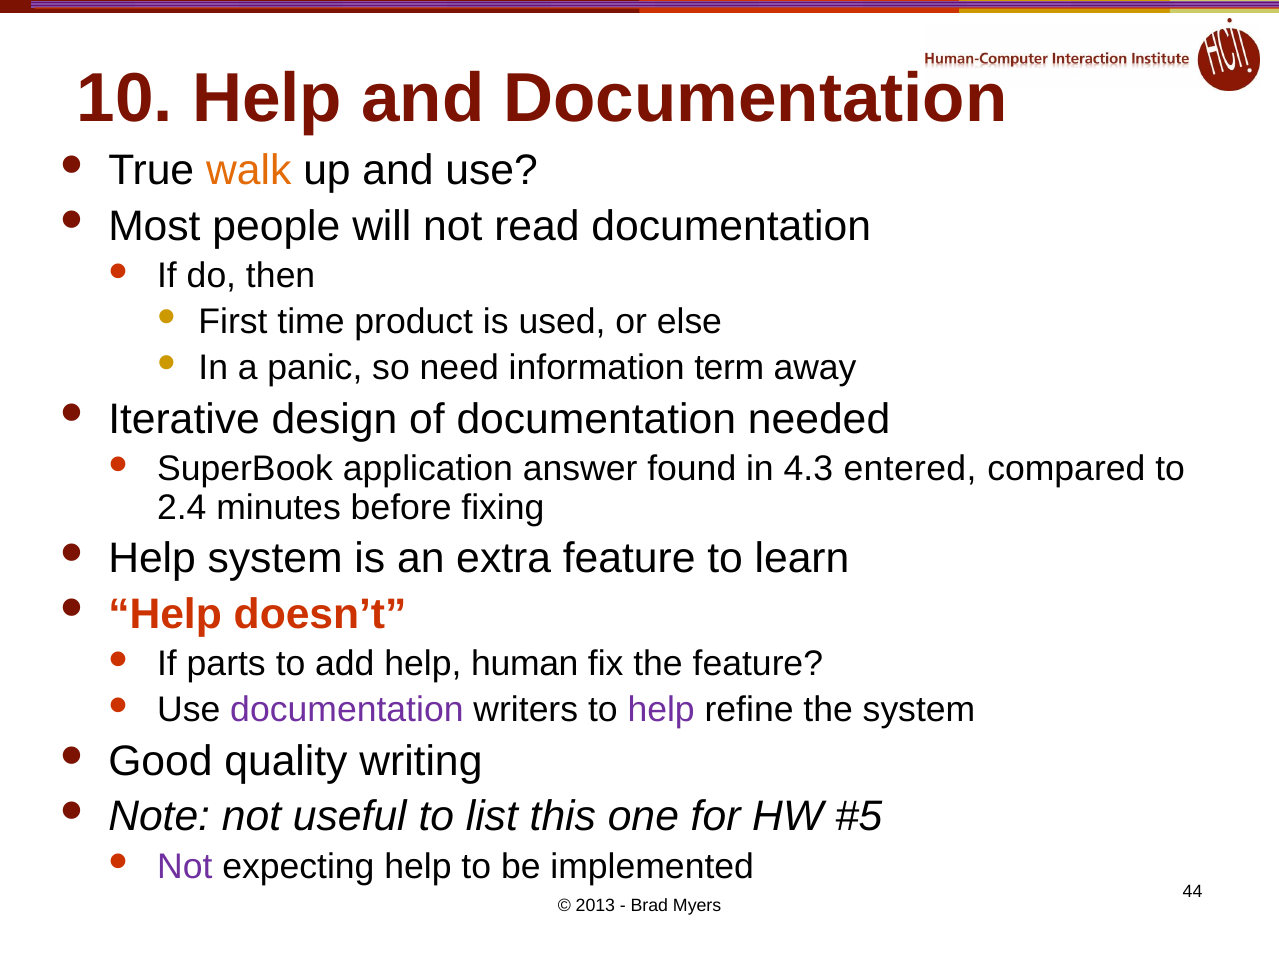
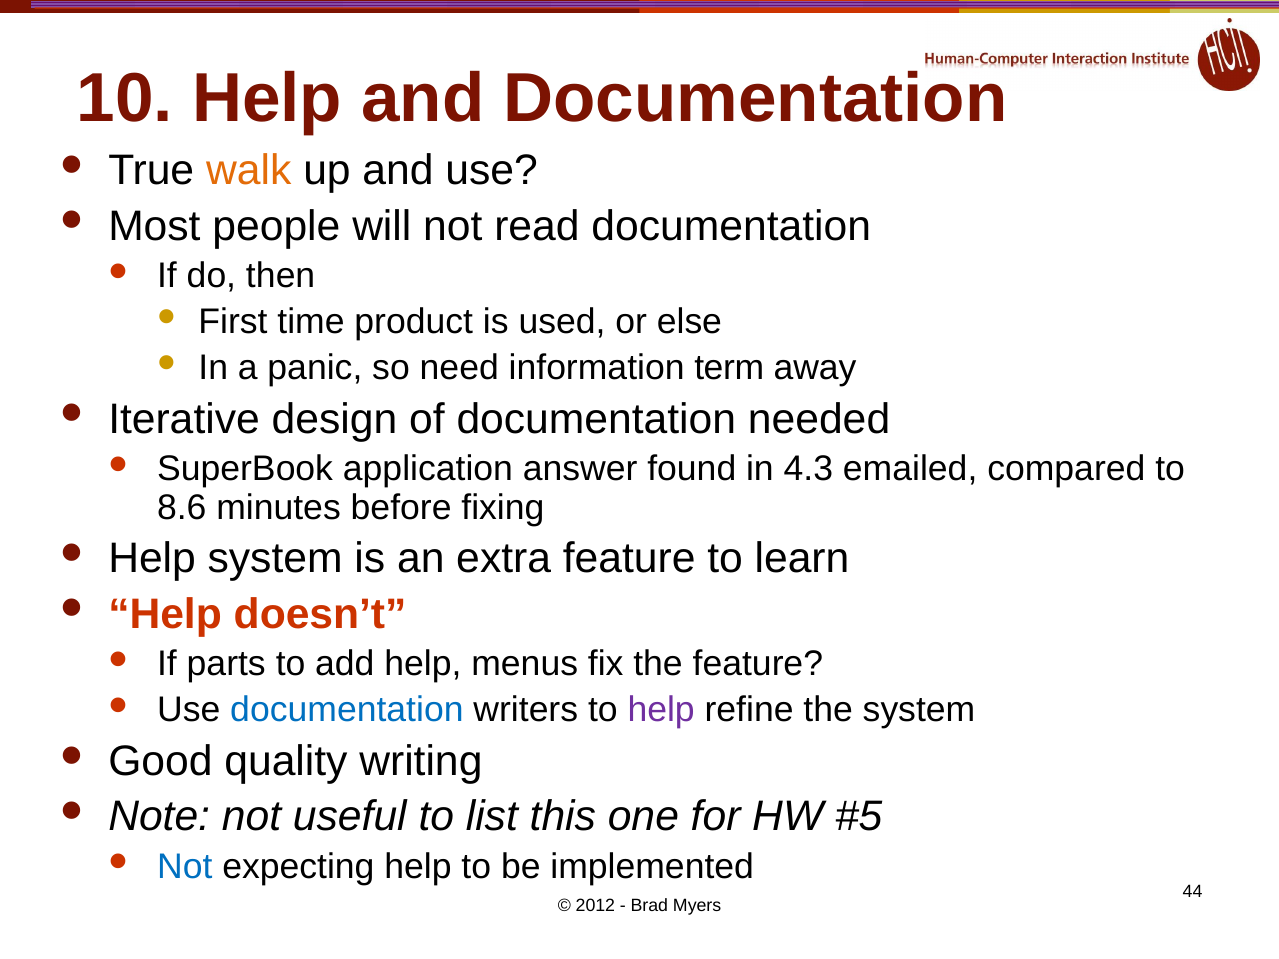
entered: entered -> emailed (910, 469)
2.4: 2.4 -> 8.6 (182, 508)
human: human -> menus (525, 664)
documentation colour: purple -> blue (347, 710)
Not colour: purple -> blue (185, 867)
2013: 2013 -> 2012 (595, 905)
